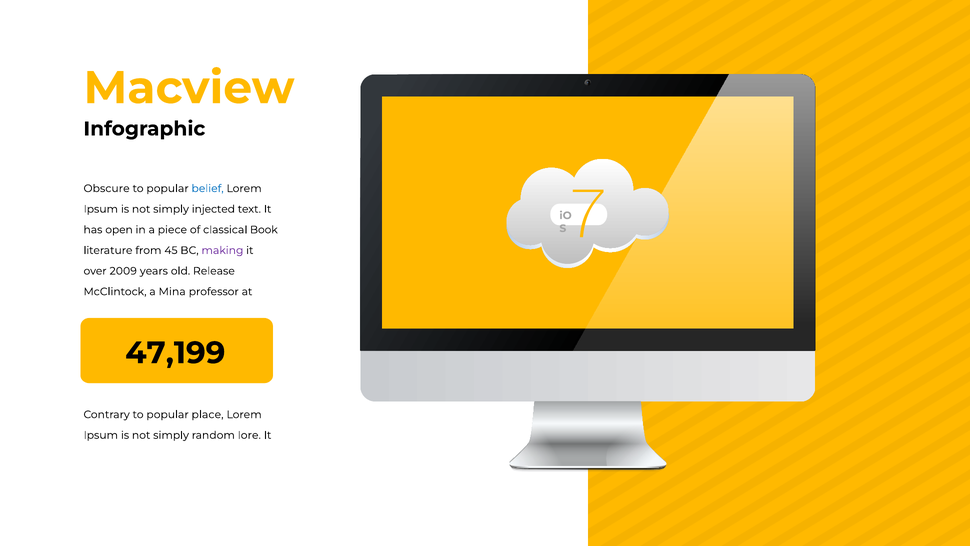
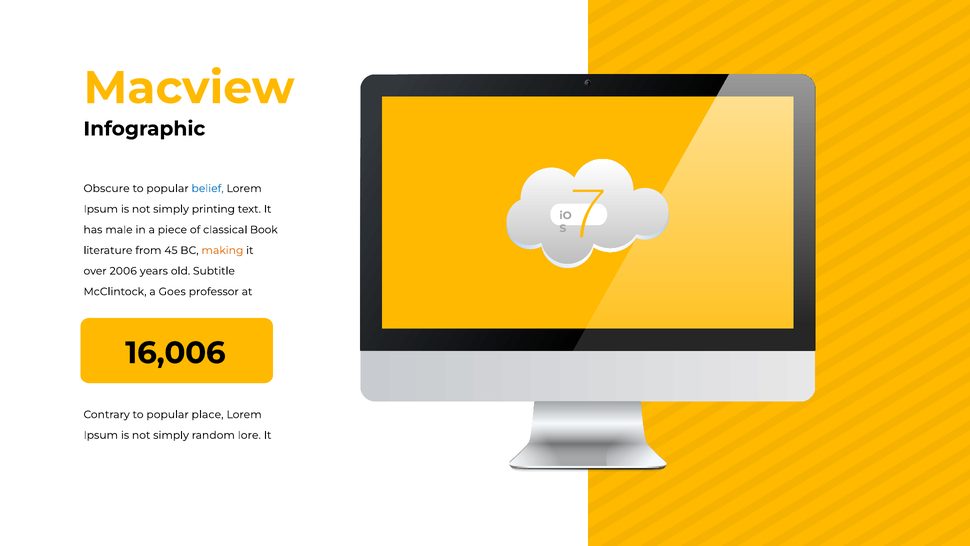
injected: injected -> printing (213, 209)
open: open -> male (119, 230)
making colour: purple -> orange (222, 250)
2009: 2009 -> 2006 (123, 271)
Release: Release -> Subtitle (214, 271)
Mina: Mina -> Goes (172, 291)
47,199: 47,199 -> 16,006 (175, 353)
